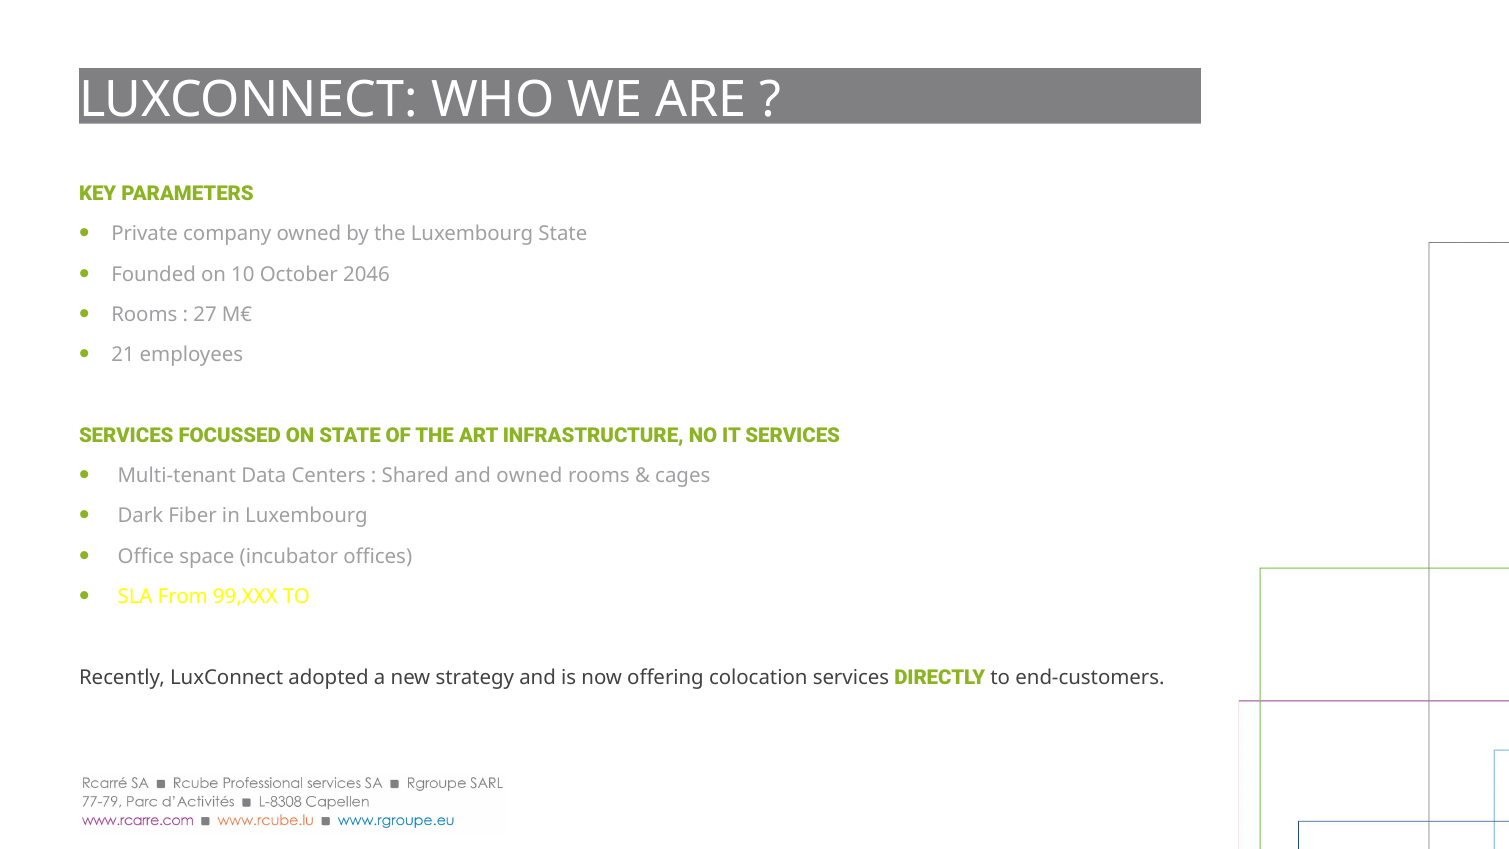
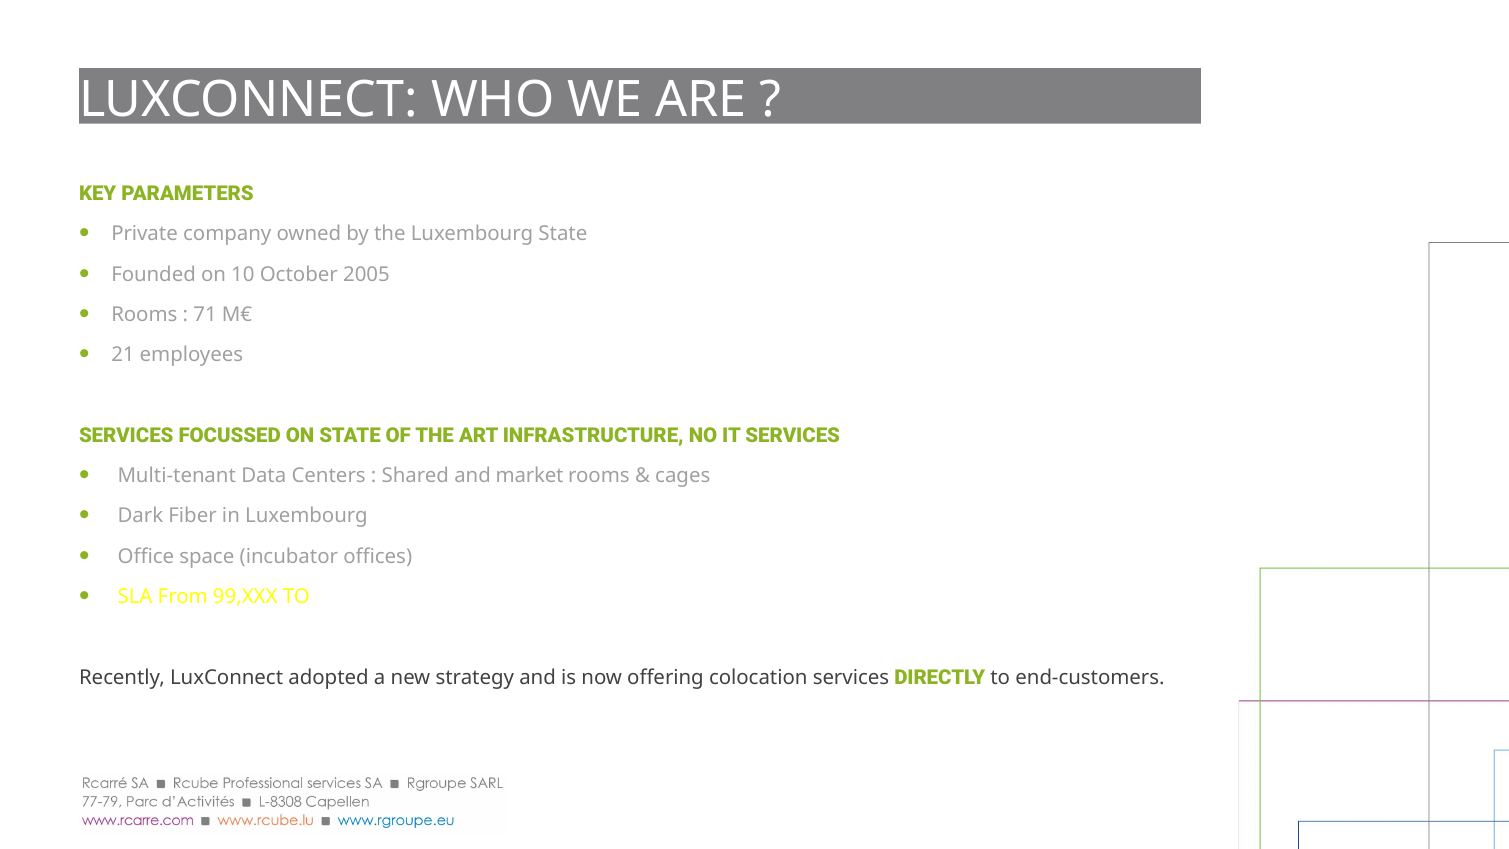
2046: 2046 -> 2005 (366, 274)
27: 27 -> 71 (205, 315)
and owned: owned -> market (530, 476)
